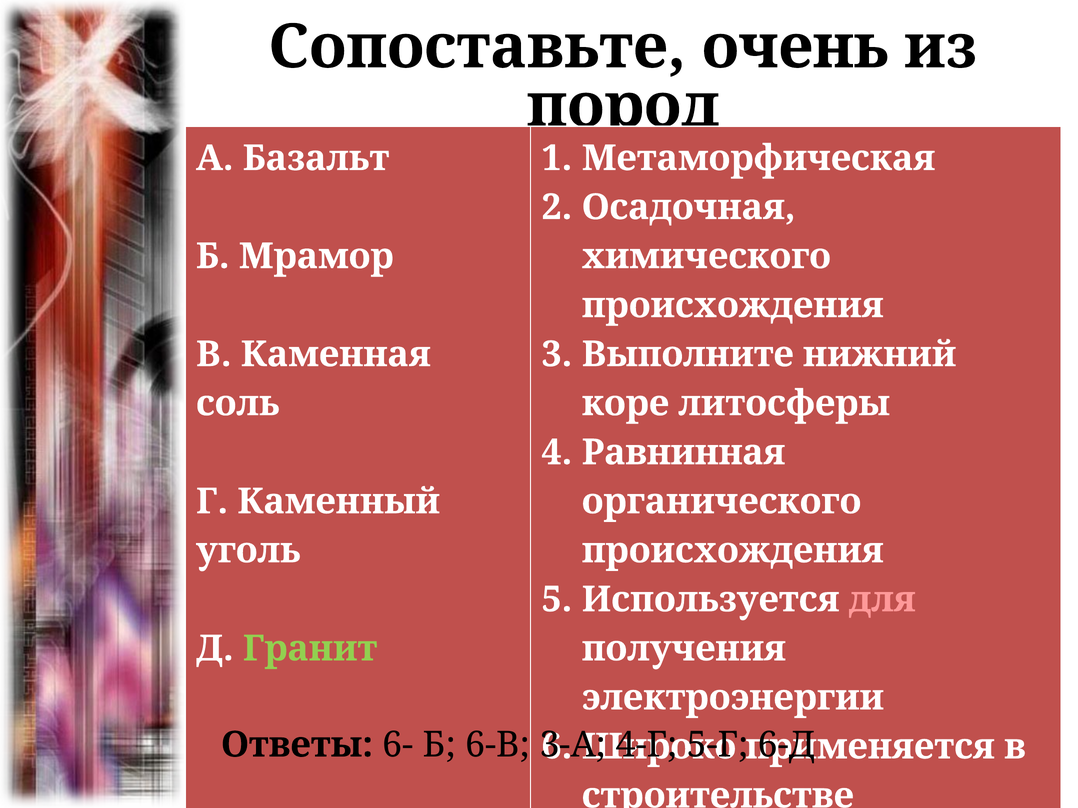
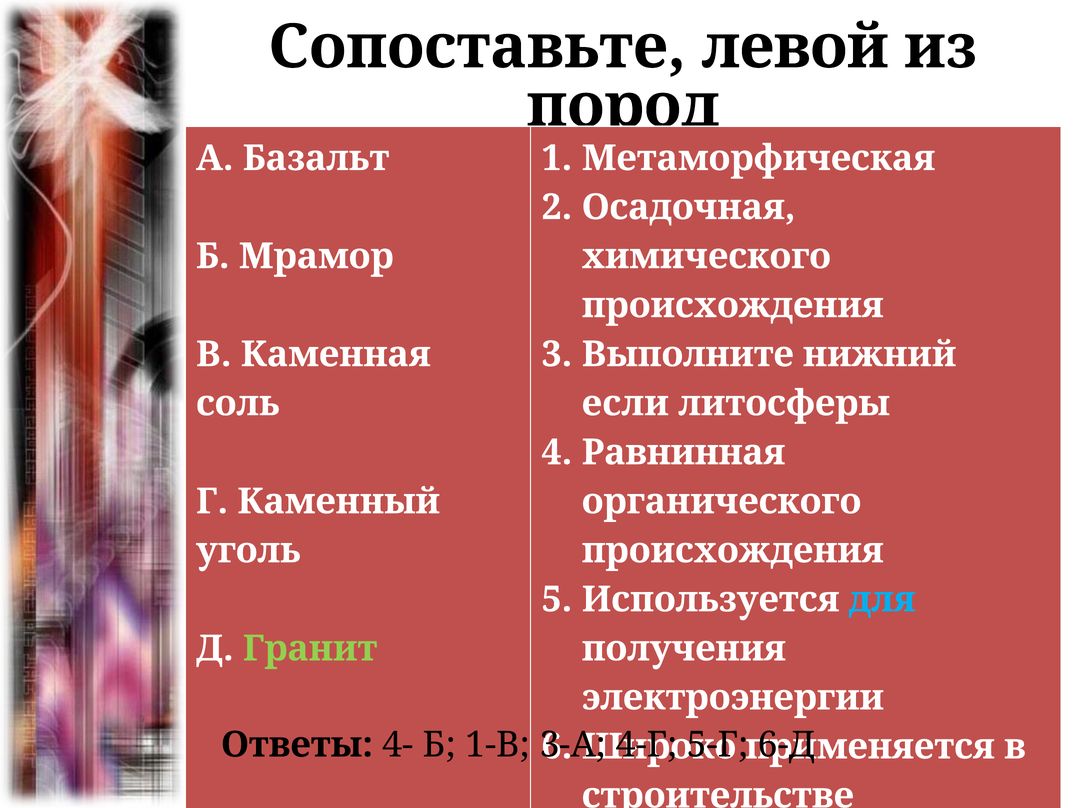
очень: очень -> левой (795, 47)
коре: коре -> если (625, 404)
для colour: pink -> light blue (882, 600)
6-: 6- -> 4- (398, 745)
6-В: 6-В -> 1-В (498, 745)
